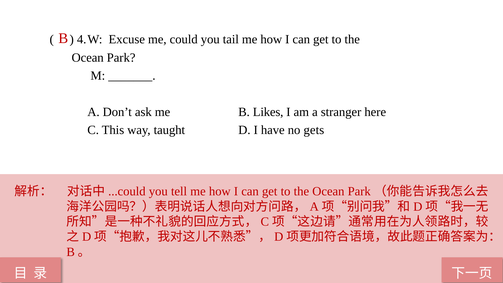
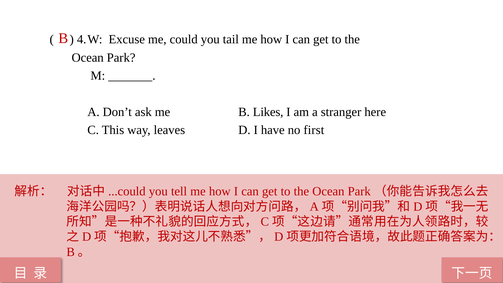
taught: taught -> leaves (169, 130)
gets: gets -> first (314, 130)
